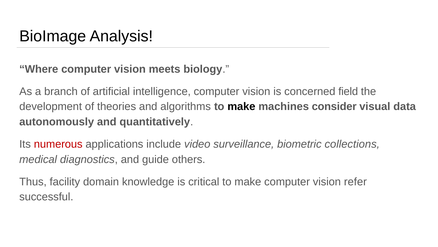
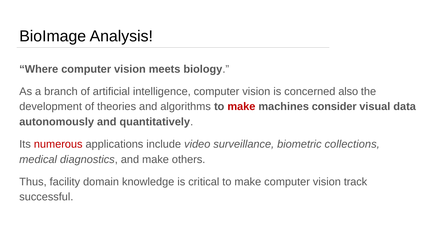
field: field -> also (348, 91)
make colour: black -> red (241, 106)
and guide: guide -> make (156, 159)
refer: refer -> track (356, 181)
